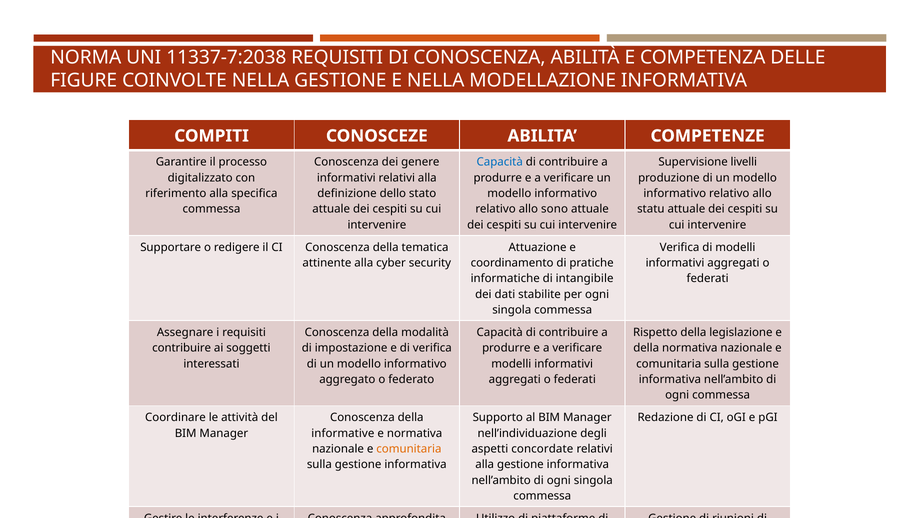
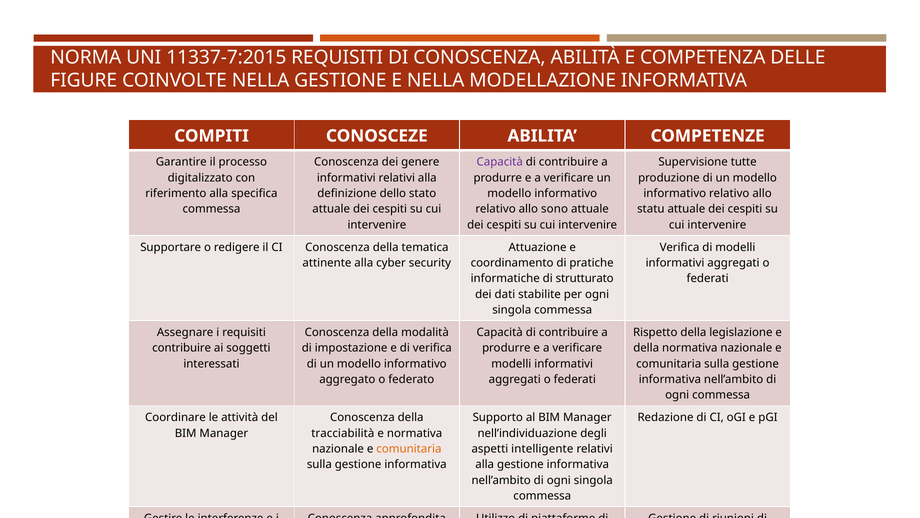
11337-7:2038: 11337-7:2038 -> 11337-7:2015 (226, 58)
Capacità colour: blue -> purple (500, 162)
livelli: livelli -> tutte (744, 162)
intangibile: intangibile -> strutturato (585, 278)
informative: informative -> tracciabilità (343, 433)
concordate: concordate -> intelligente (542, 449)
